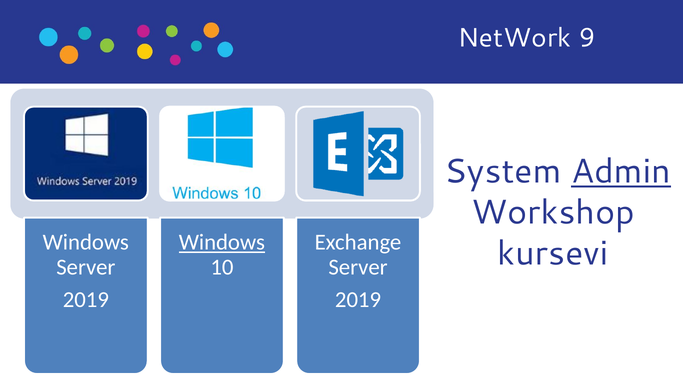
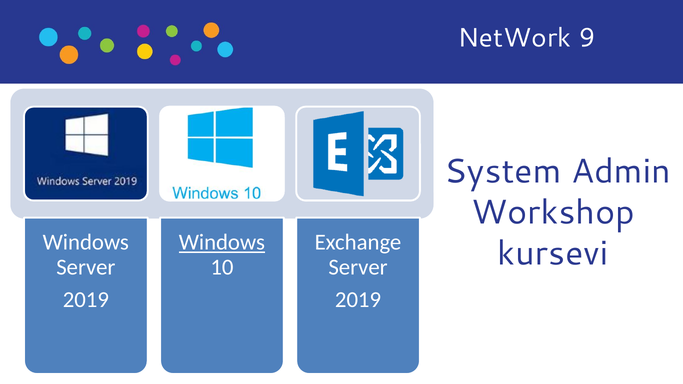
Admin underline: present -> none (621, 172)
